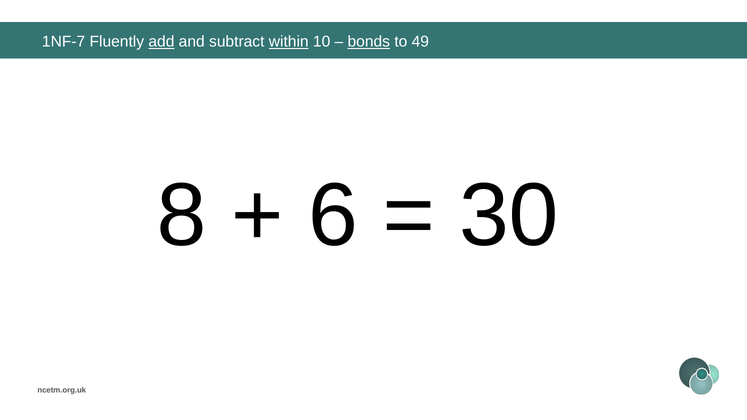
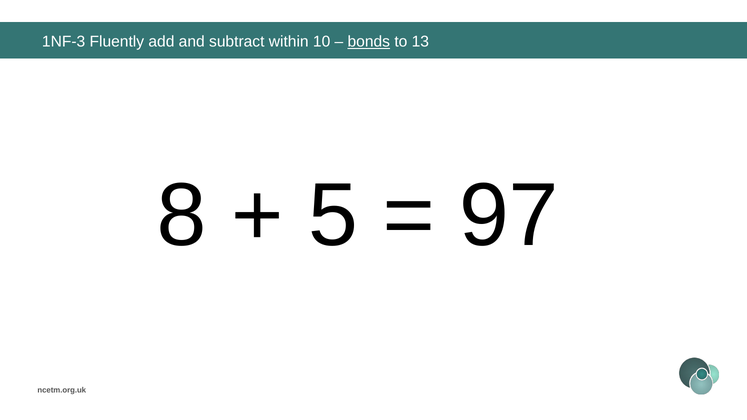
1NF-7: 1NF-7 -> 1NF-3 (64, 42)
add underline: present -> none (161, 42)
within underline: present -> none (289, 42)
49: 49 -> 13 (420, 42)
6: 6 -> 5 (333, 216)
30: 30 -> 97 (509, 216)
